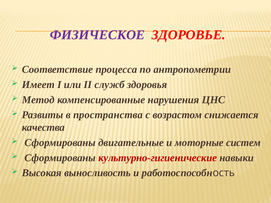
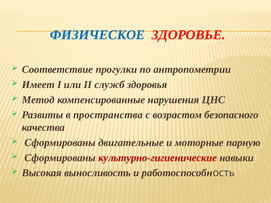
ФИЗИЧЕСКОЕ colour: purple -> blue (97, 35)
процесса: процесса -> прогулки (116, 70)
снижается: снижается -> безопасного (231, 115)
систем: систем -> парную (243, 143)
